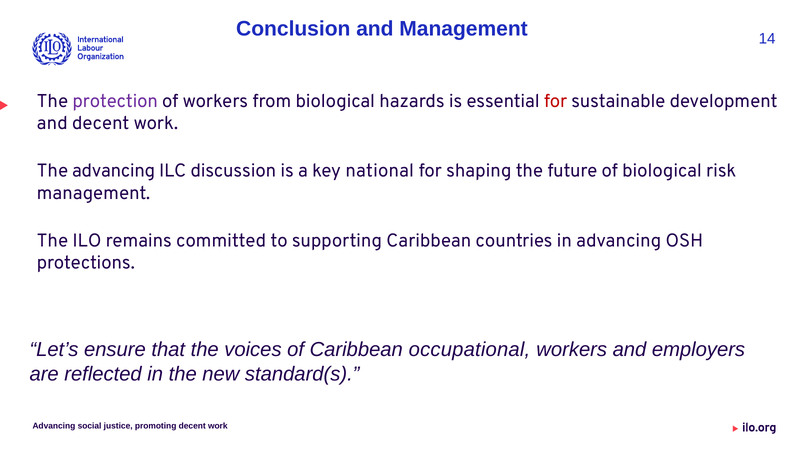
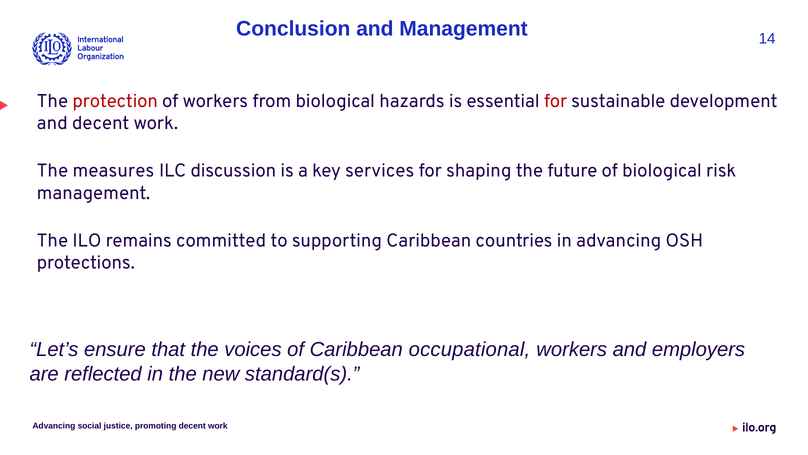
protection colour: purple -> red (115, 101)
The advancing: advancing -> measures (113, 171)
national: national -> services (380, 171)
